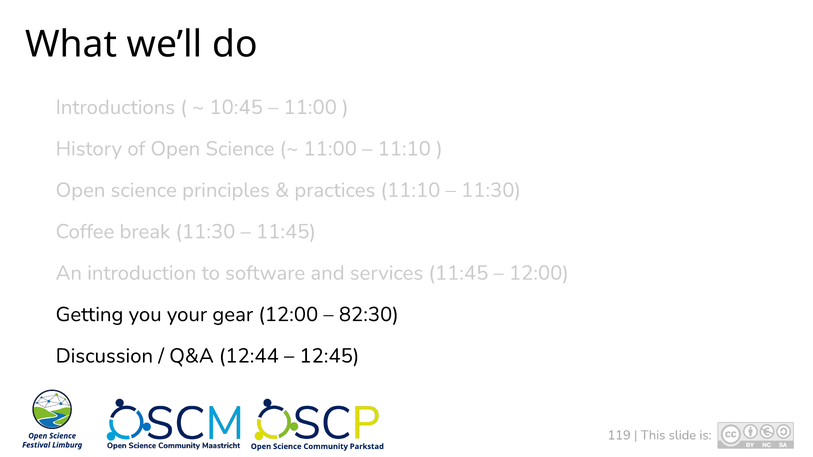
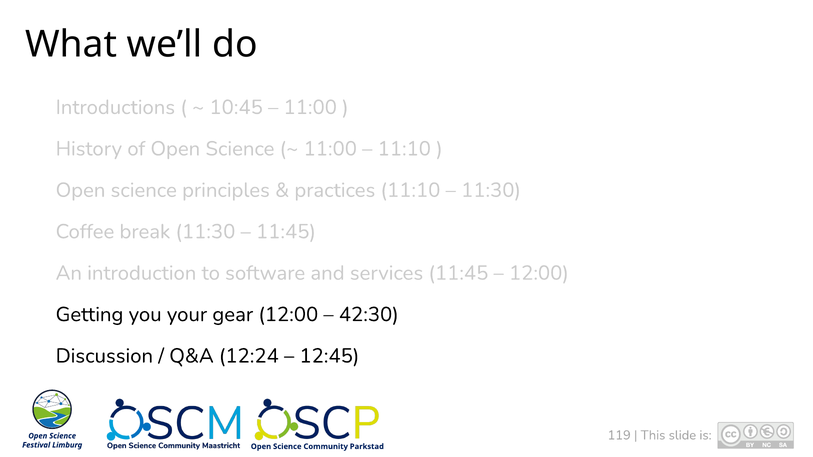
82:30: 82:30 -> 42:30 (369, 315)
12:44: 12:44 -> 12:24 (249, 356)
